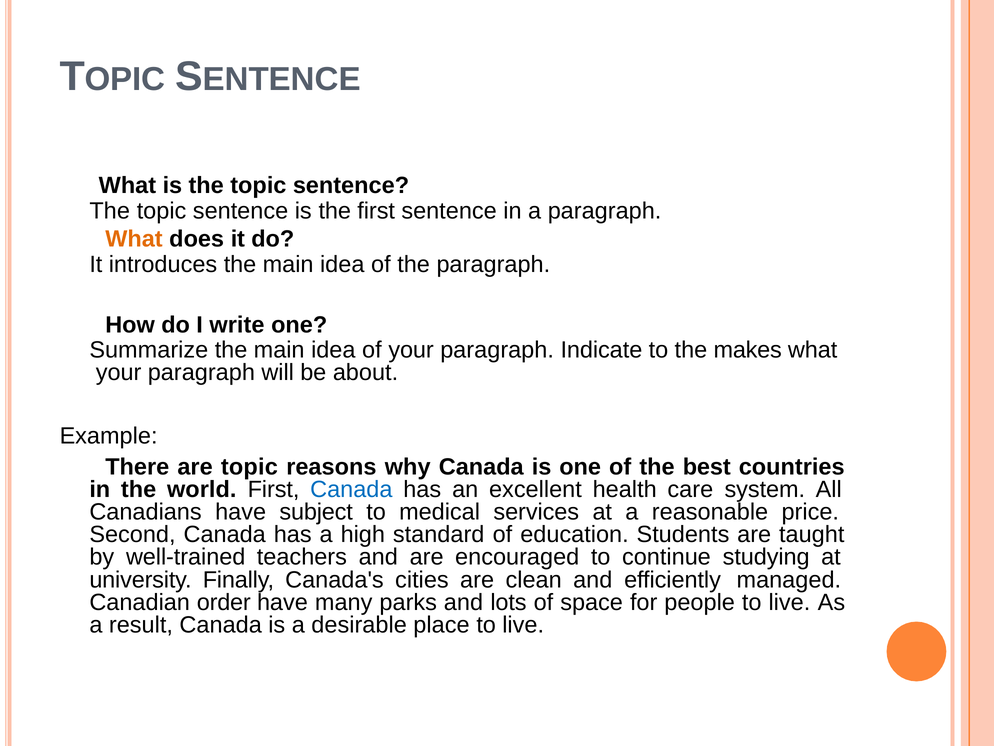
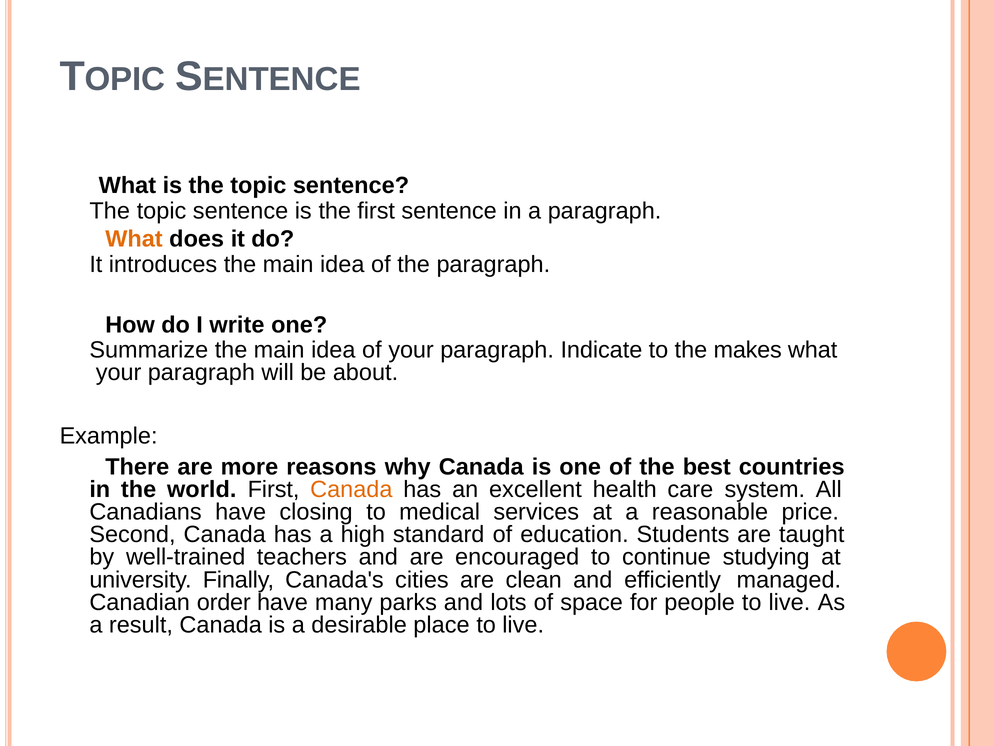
are topic: topic -> more (249, 467)
Canada colour: blue -> orange (351, 489)
subject: subject -> closing (316, 512)
